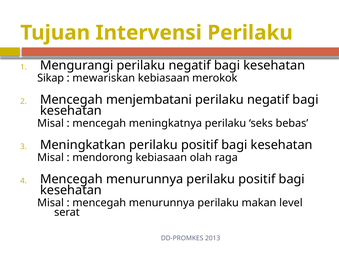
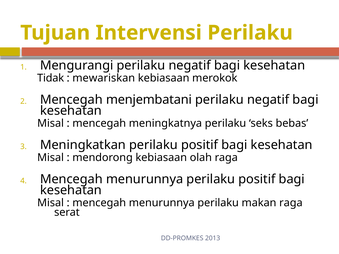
Sikap: Sikap -> Tidak (51, 78)
makan level: level -> raga (291, 203)
